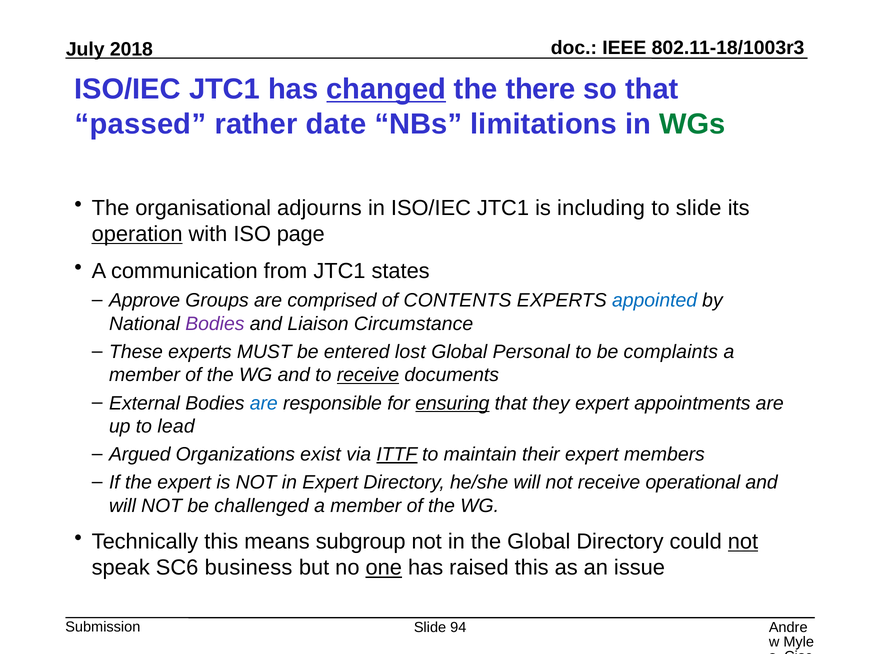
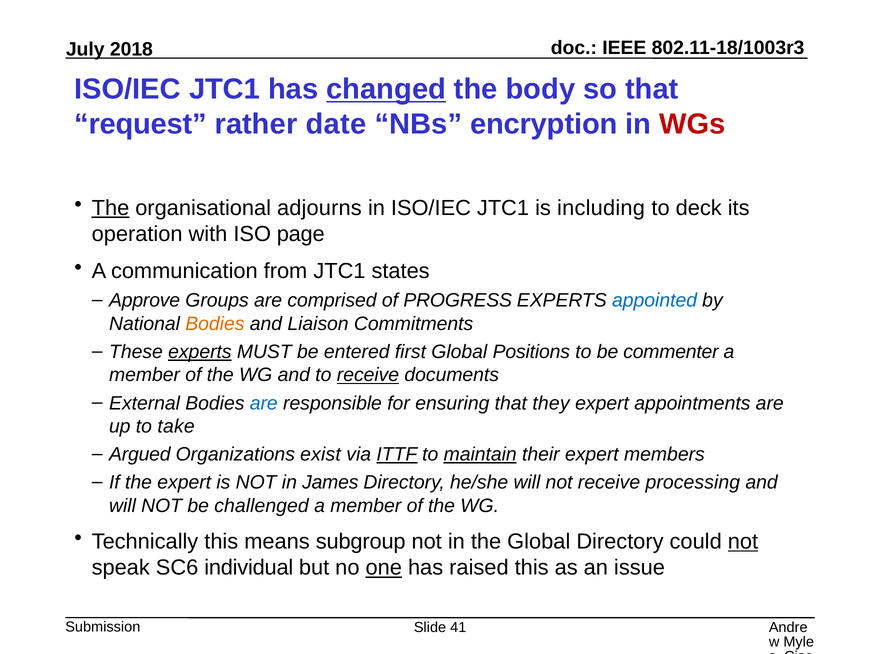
there: there -> body (540, 89)
passed: passed -> request (141, 124)
limitations: limitations -> encryption (544, 124)
WGs colour: green -> red (692, 124)
The underline: none -> present (110, 208)
to slide: slide -> deck (699, 208)
operation underline: present -> none (137, 234)
CONTENTS: CONTENTS -> PROGRESS (458, 301)
Bodies colour: purple -> orange (215, 324)
Circumstance: Circumstance -> Commitments (414, 324)
experts underline: none -> present (200, 352)
lost: lost -> first (410, 352)
Personal: Personal -> Positions (531, 352)
complaints: complaints -> commenter (671, 352)
ensuring underline: present -> none (452, 404)
lead: lead -> take (176, 427)
maintain underline: none -> present (480, 455)
in Expert: Expert -> James (330, 483)
operational: operational -> processing (693, 483)
business: business -> individual (249, 568)
94: 94 -> 41 (458, 628)
